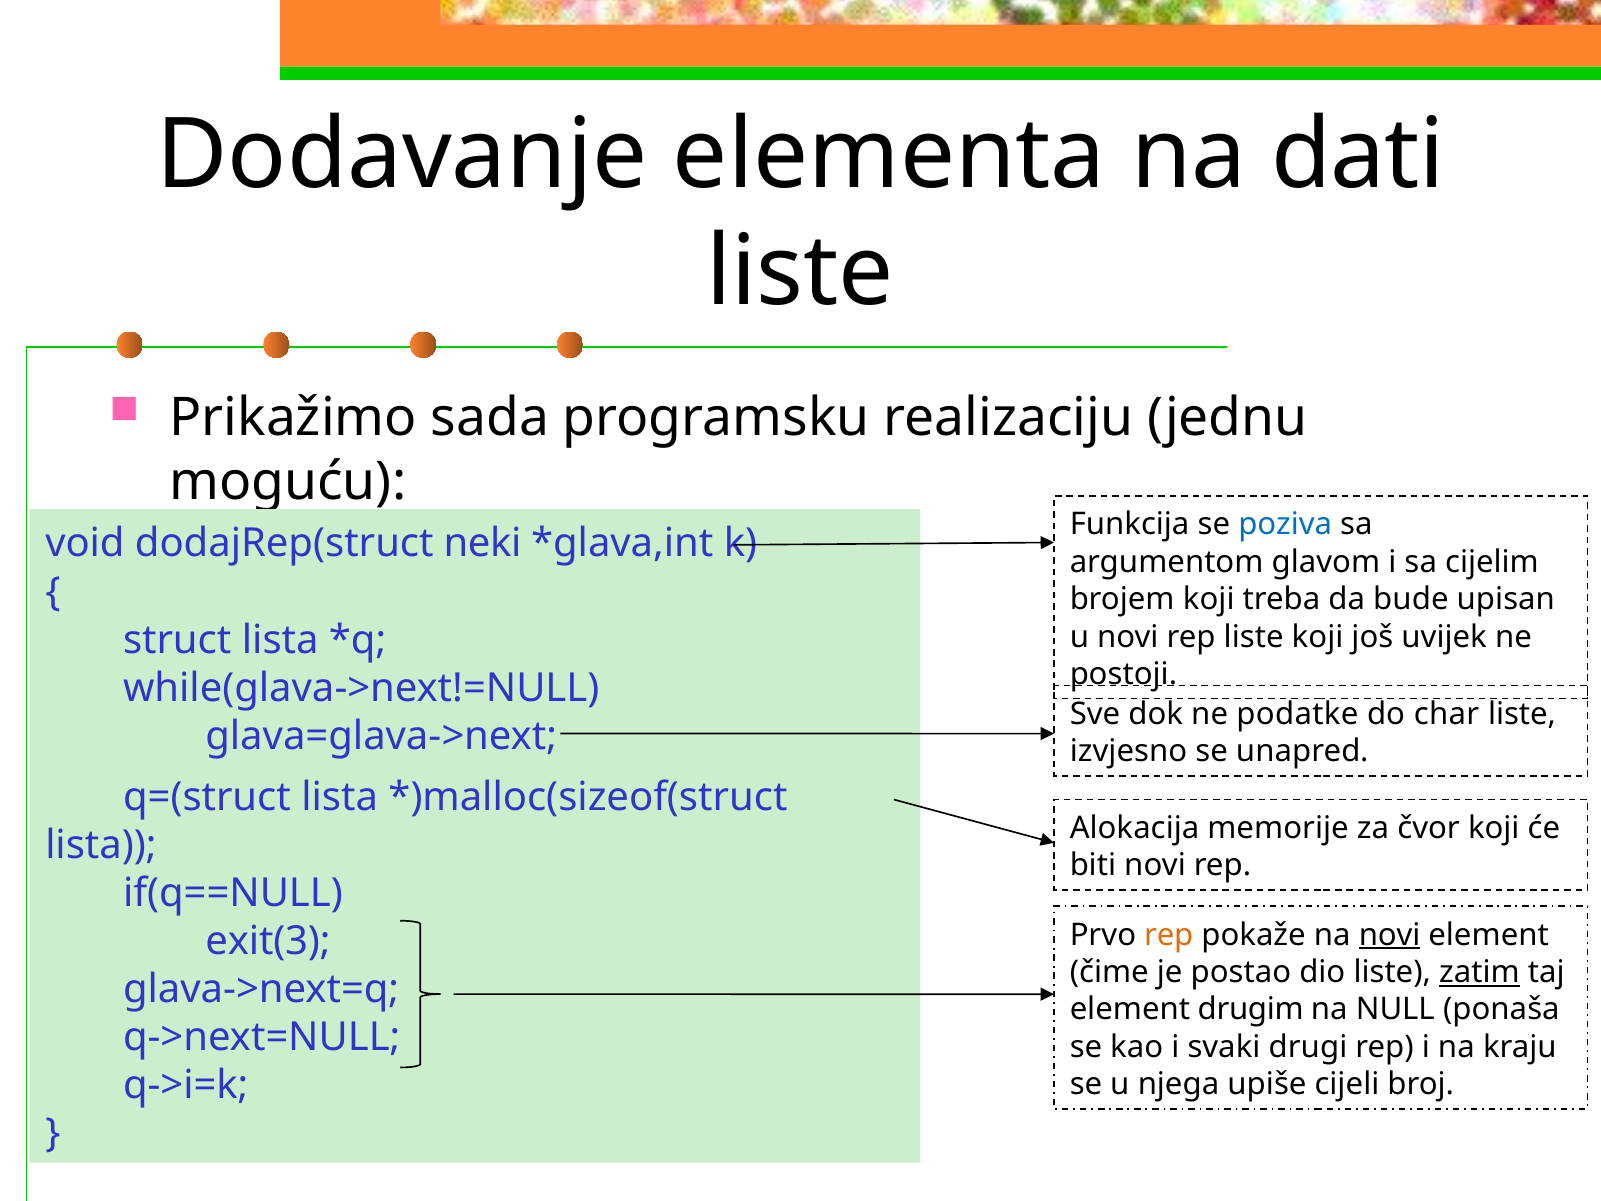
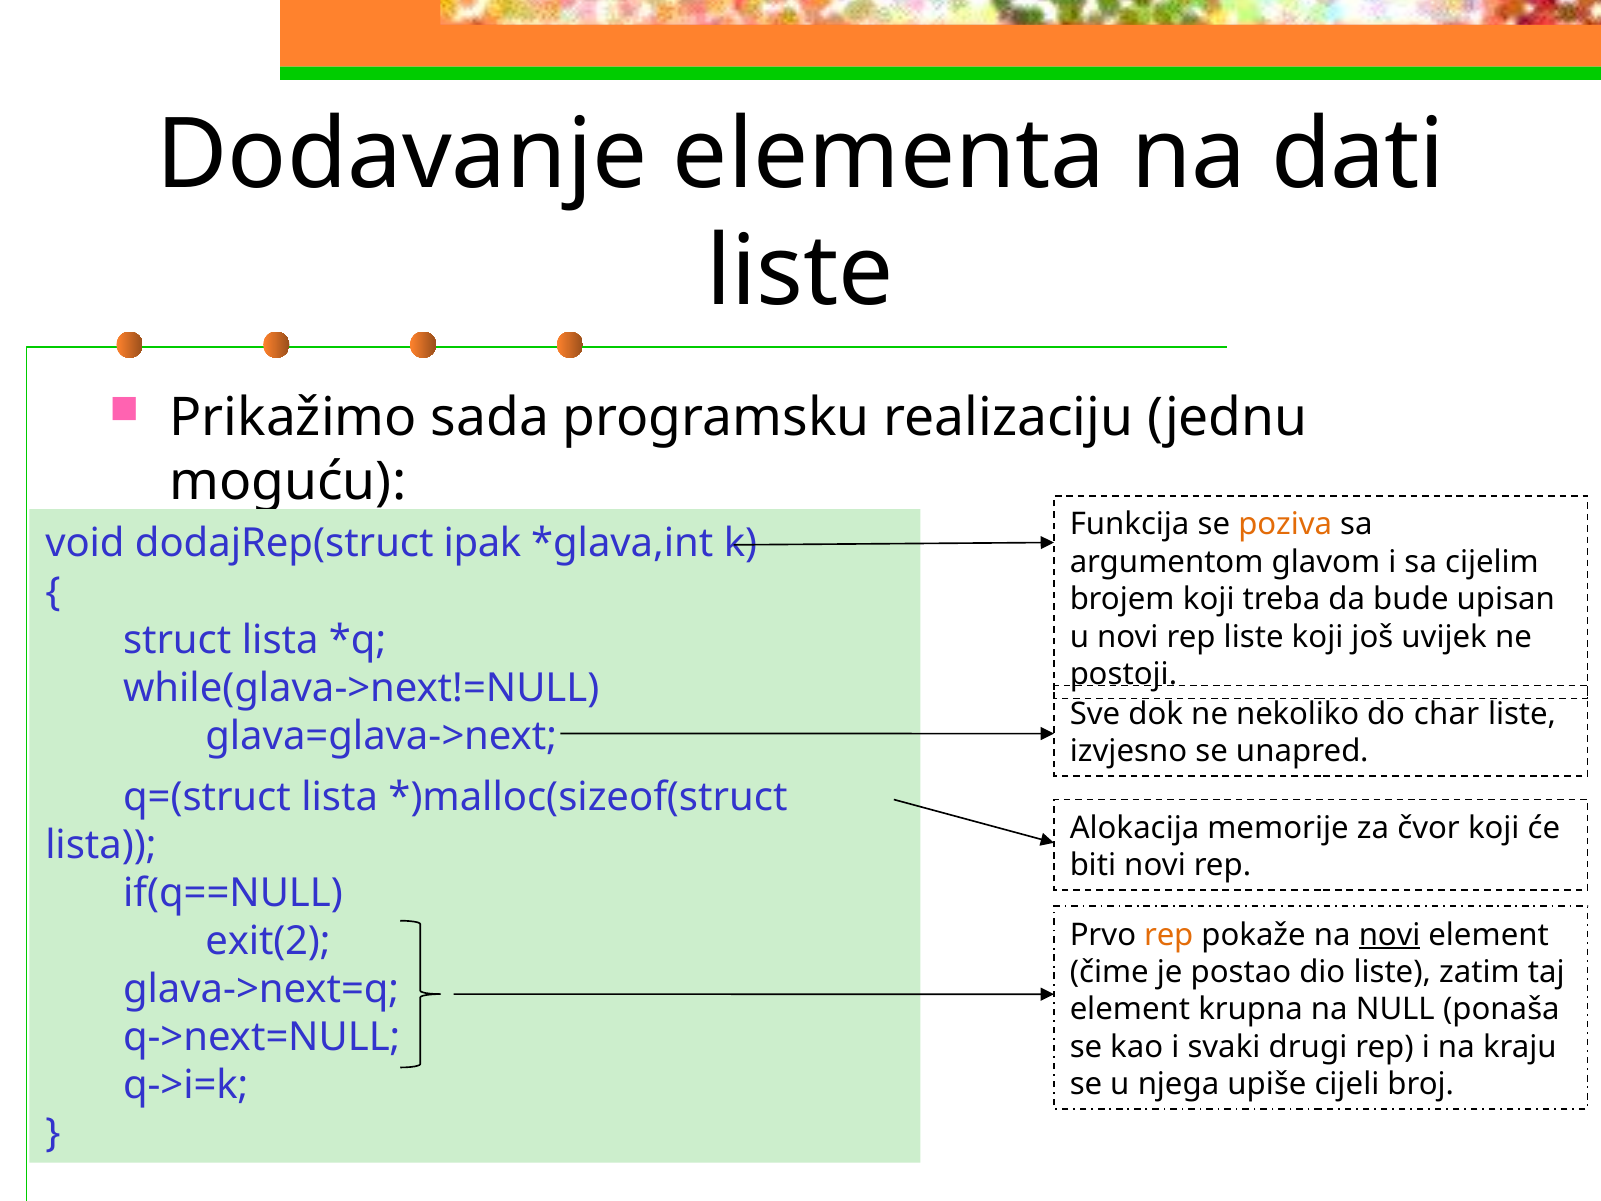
poziva colour: blue -> orange (1285, 524)
neki: neki -> ipak (482, 544)
podatke: podatke -> nekoliko (1298, 714)
exit(3: exit(3 -> exit(2 (268, 941)
zatim underline: present -> none (1479, 972)
drugim: drugim -> krupna (1251, 1010)
